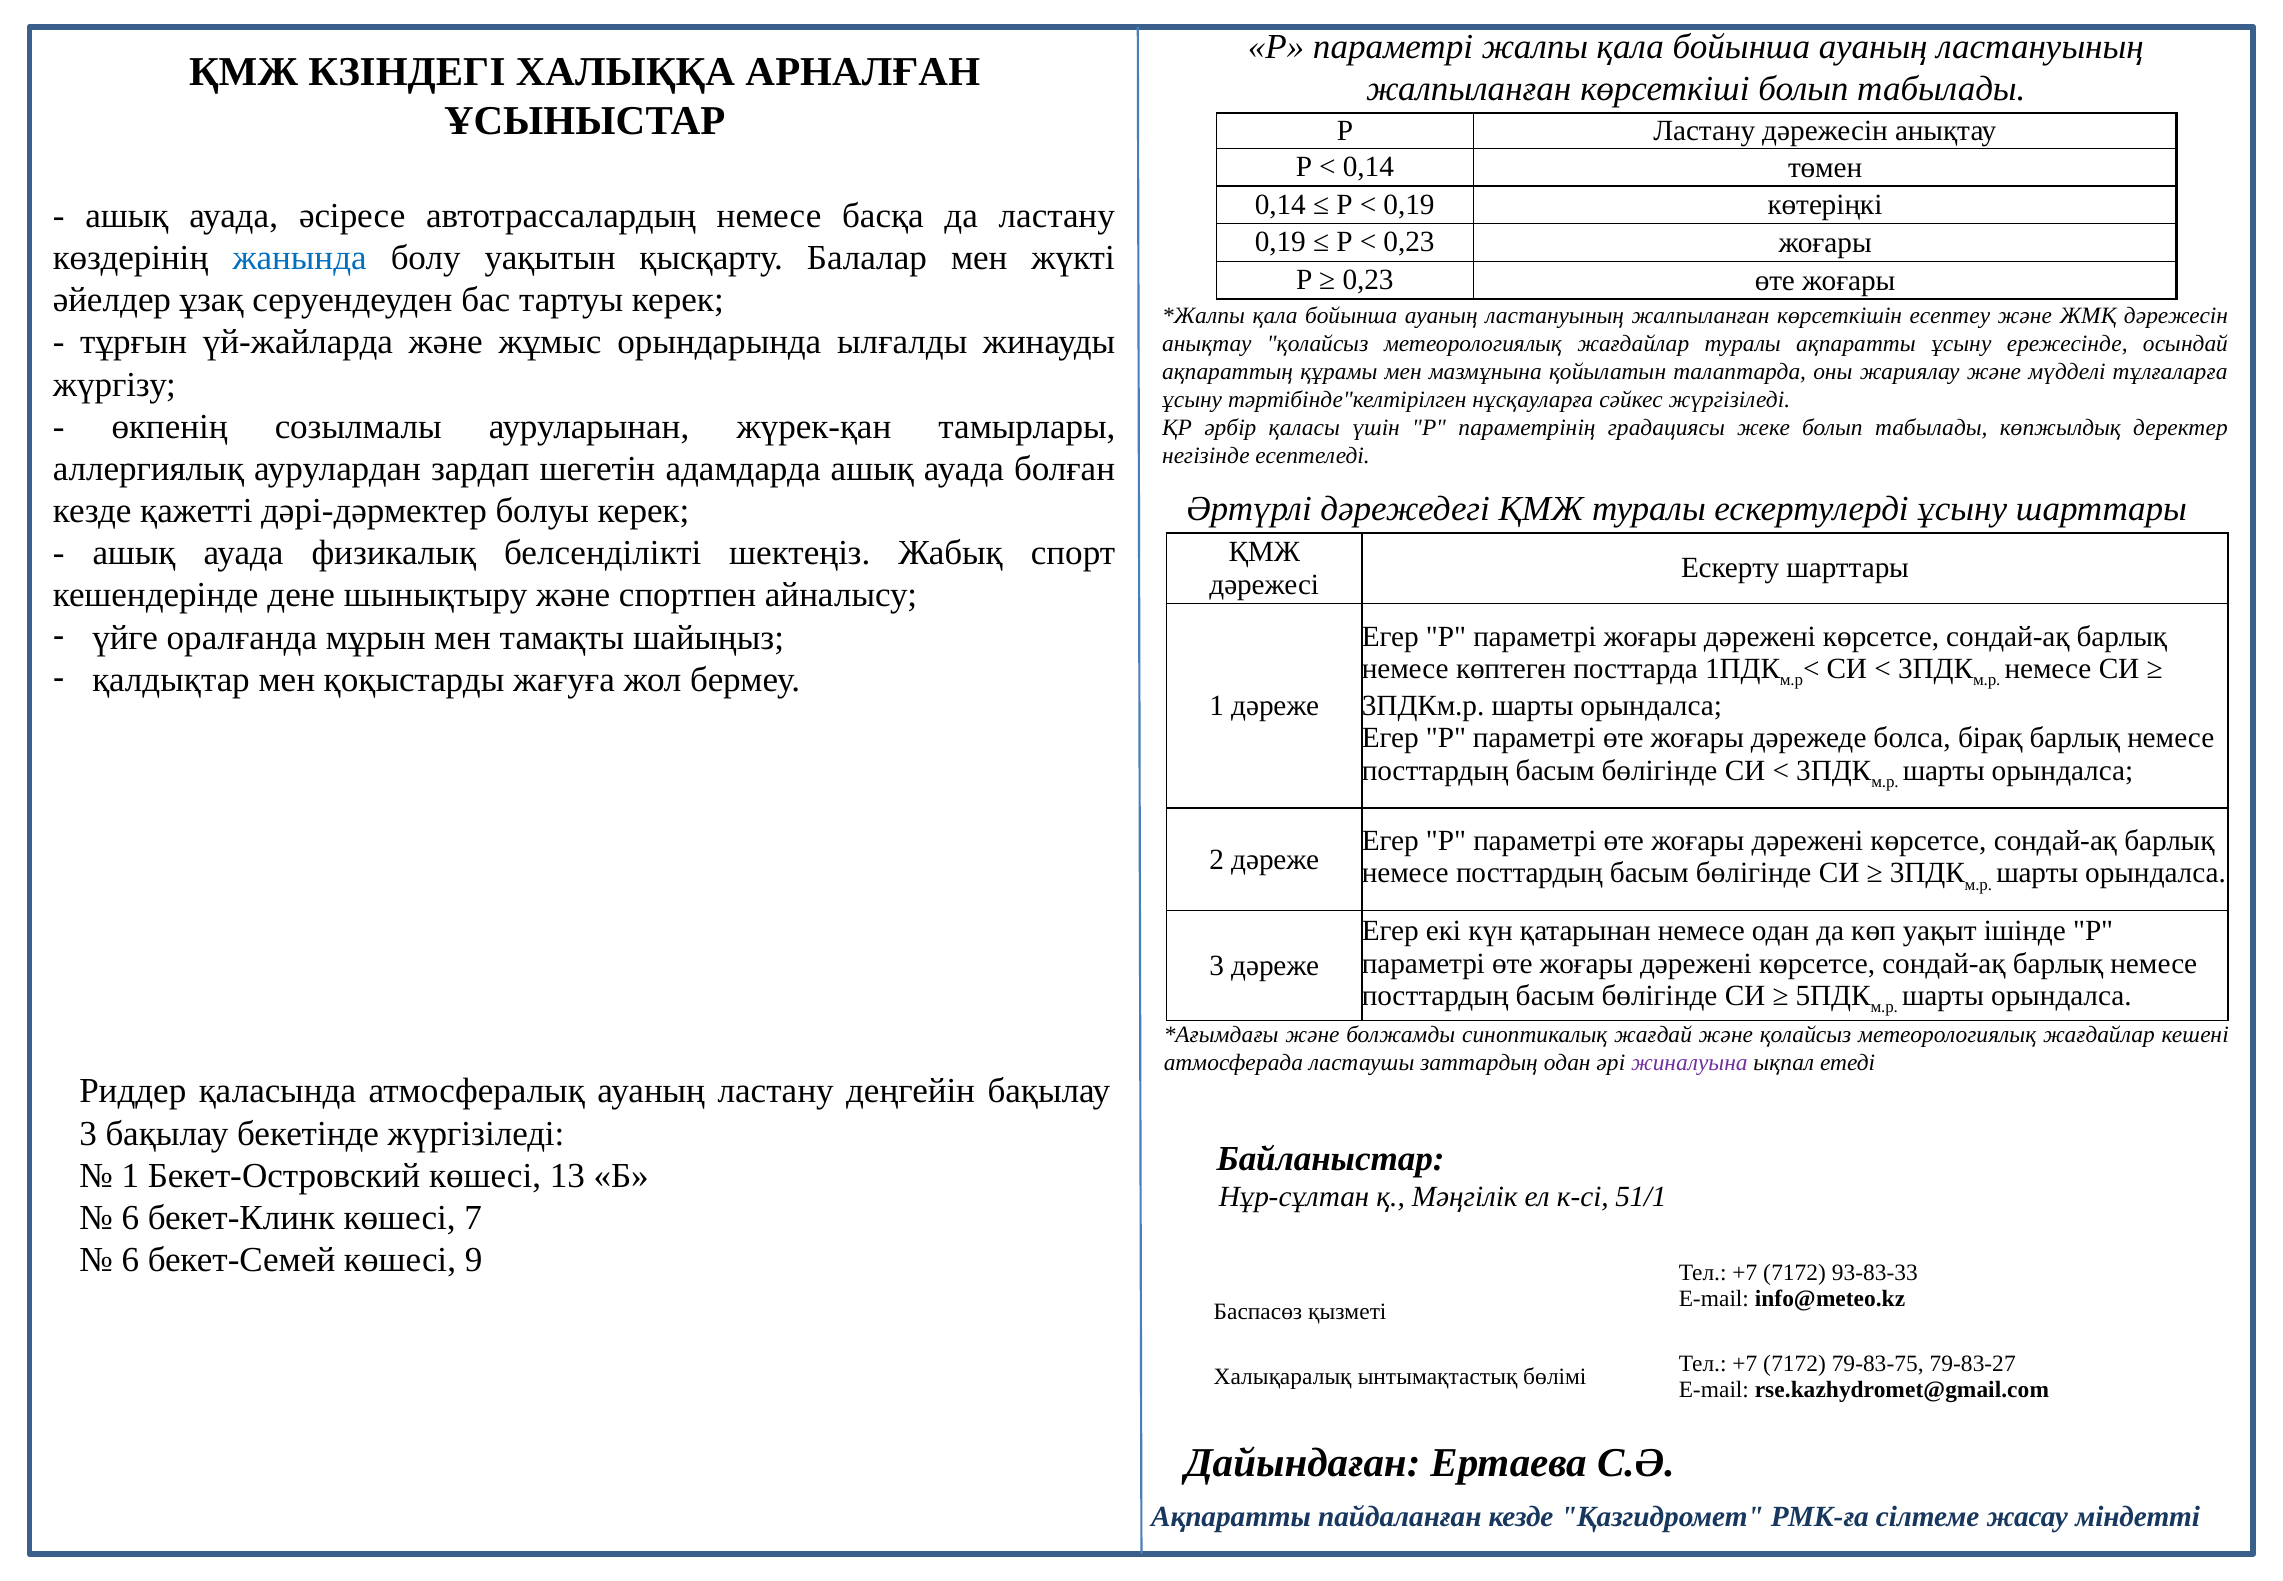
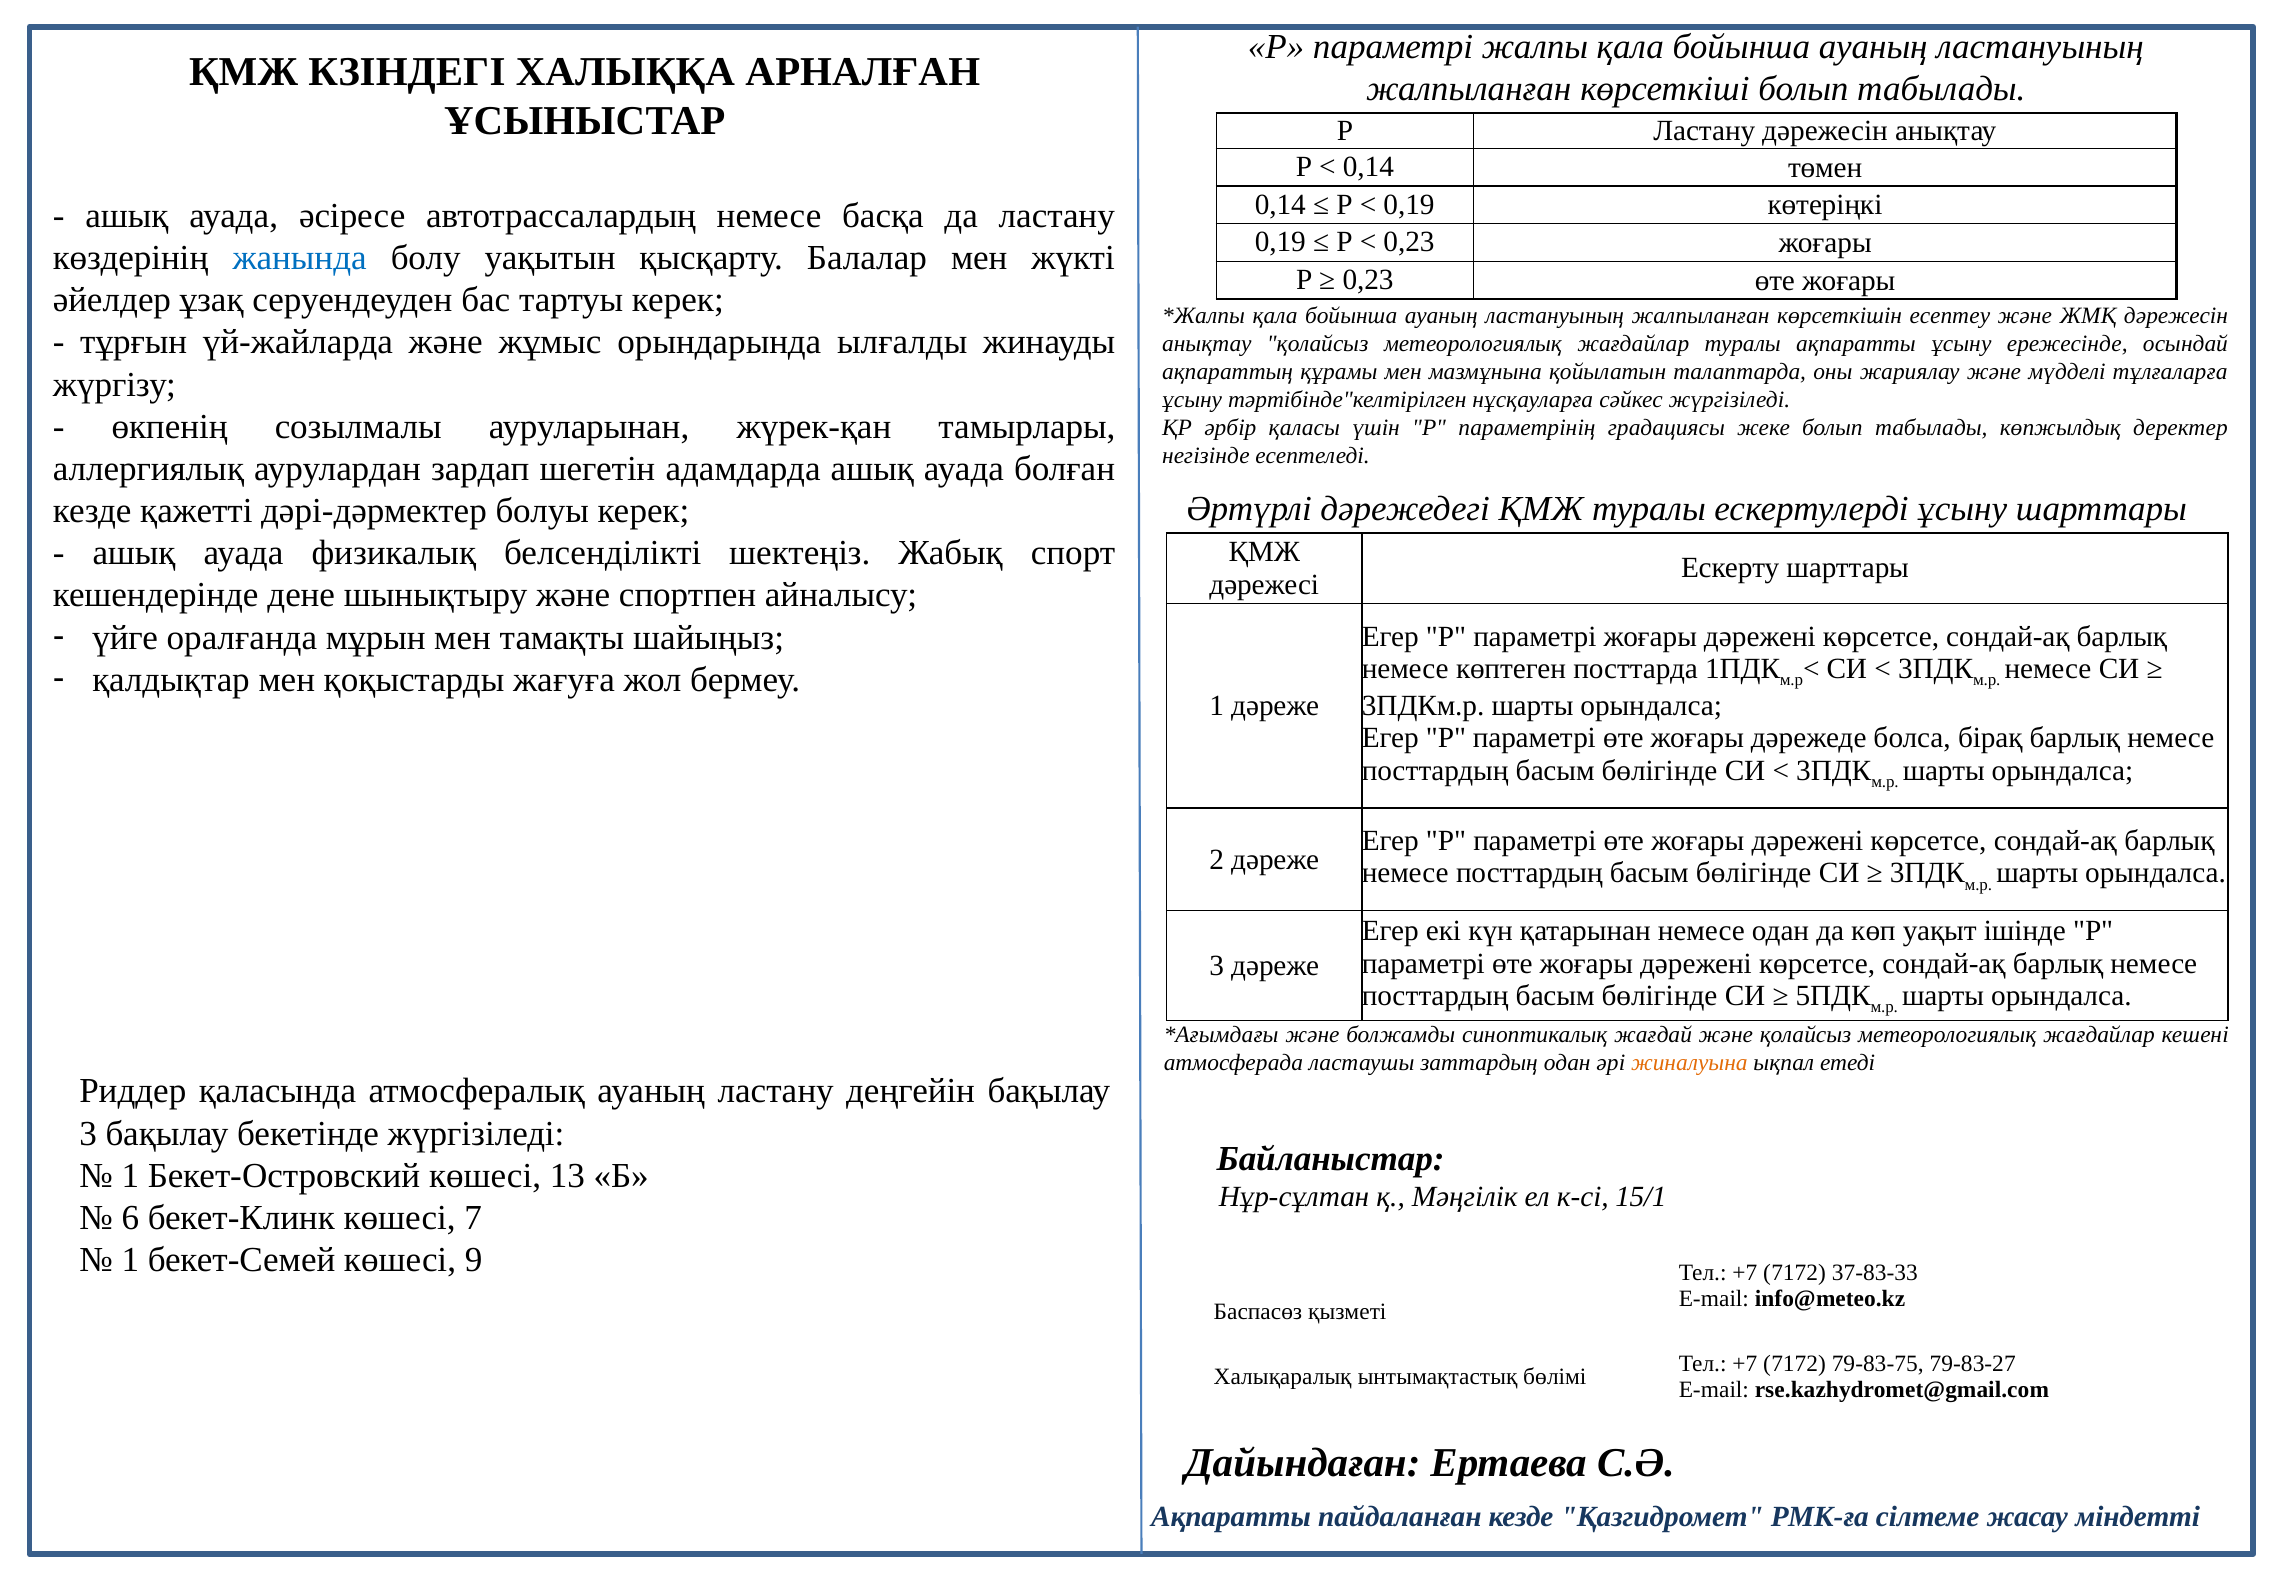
жиналуына colour: purple -> orange (1689, 1062)
51/1: 51/1 -> 15/1 (1641, 1196)
6: 6 -> 1 (130, 1260)
93-83-33: 93-83-33 -> 37-83-33 (1875, 1272)
